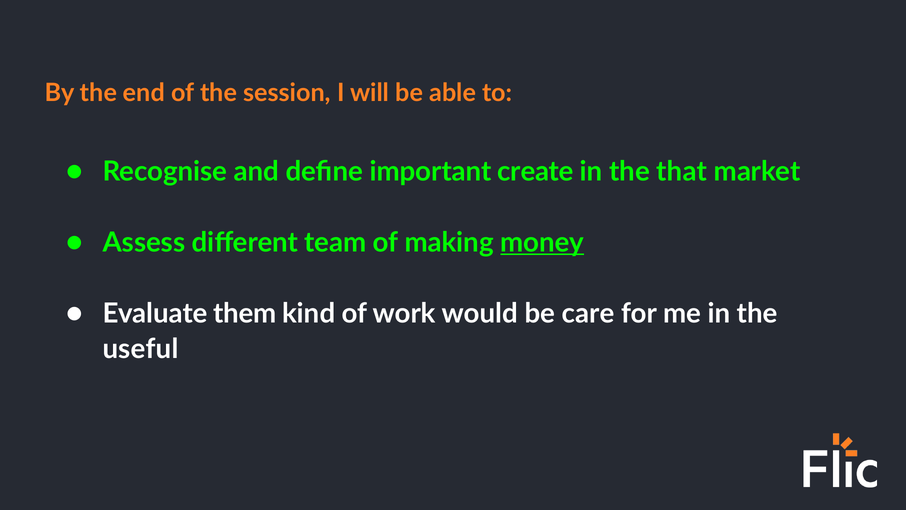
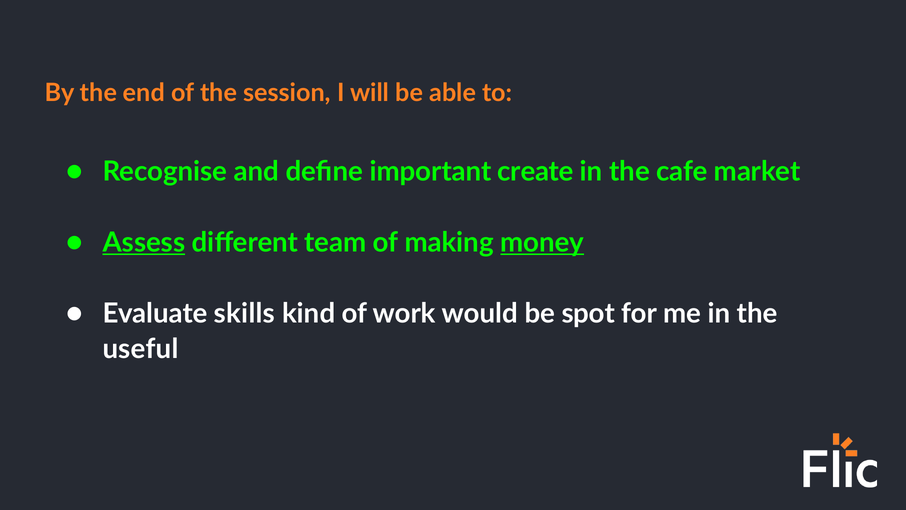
that: that -> cafe (682, 171)
Assess underline: none -> present (144, 242)
them: them -> skills (244, 313)
care: care -> spot (588, 313)
